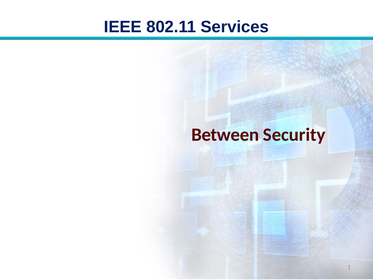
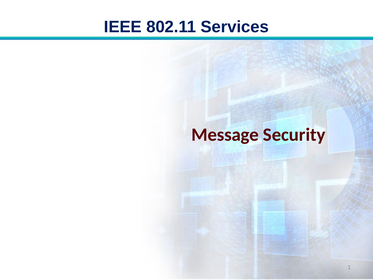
Between: Between -> Message (225, 135)
